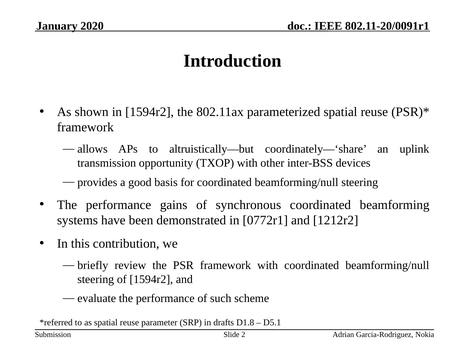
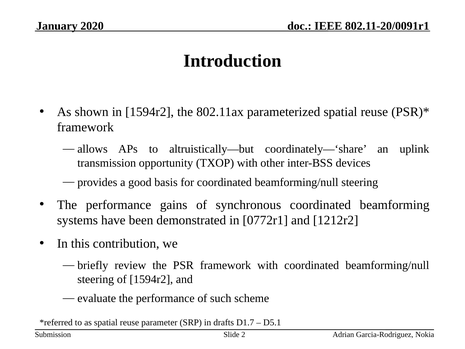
D1.8: D1.8 -> D1.7 (245, 322)
